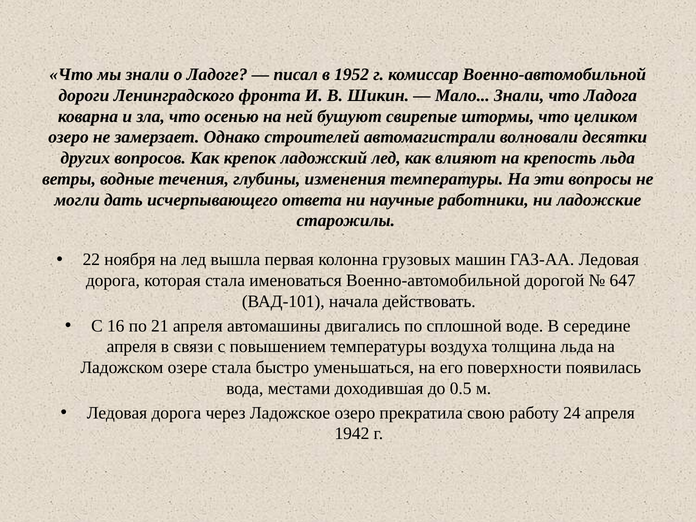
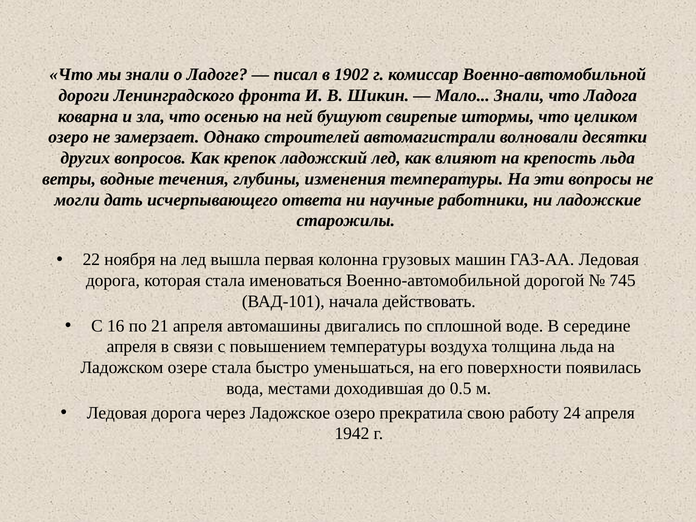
1952: 1952 -> 1902 (352, 75)
647: 647 -> 745 (623, 281)
